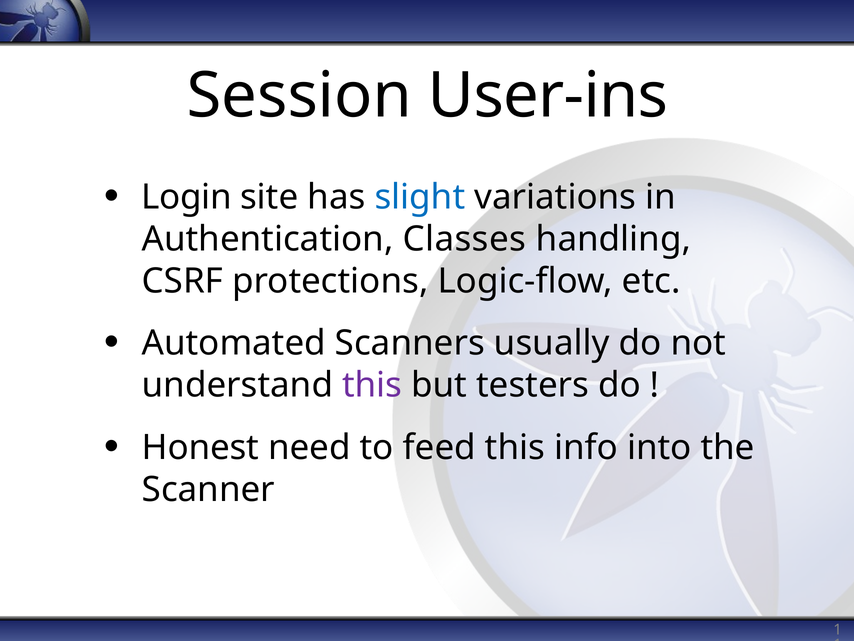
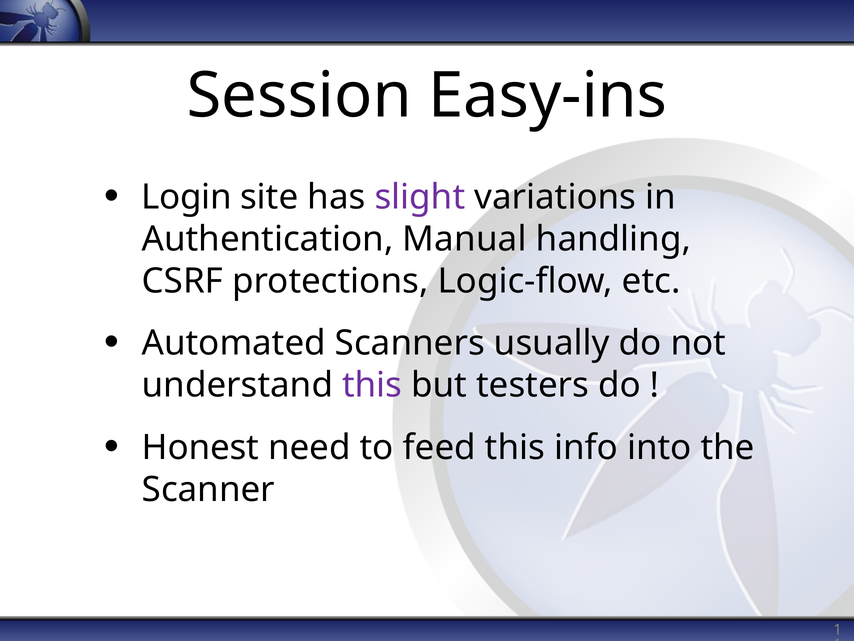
User-ins: User-ins -> Easy-ins (548, 96)
slight colour: blue -> purple (420, 197)
Classes: Classes -> Manual (465, 239)
